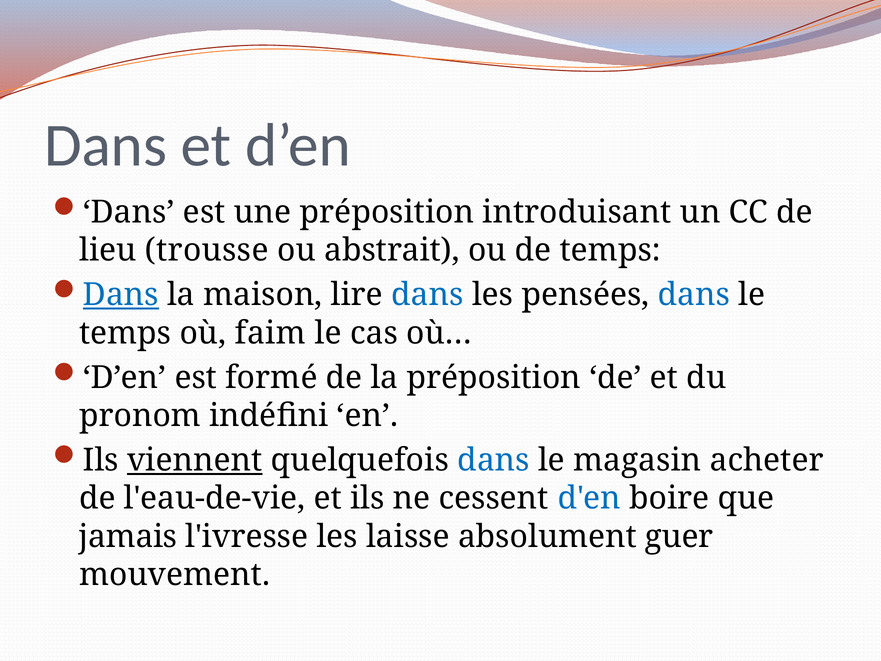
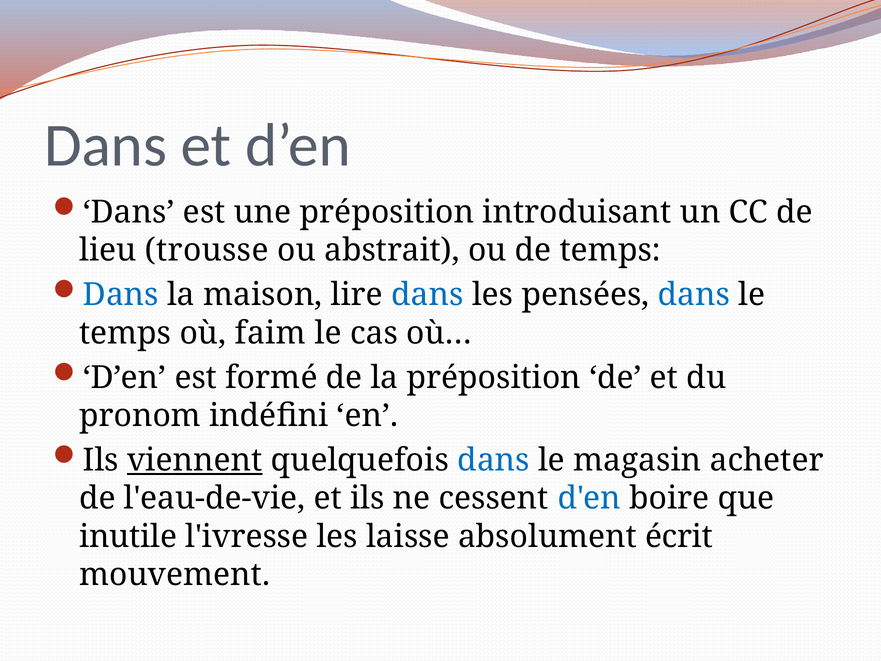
Dans underline: present -> none (121, 295)
jamais: jamais -> inutile (128, 536)
guer: guer -> écrit (679, 536)
